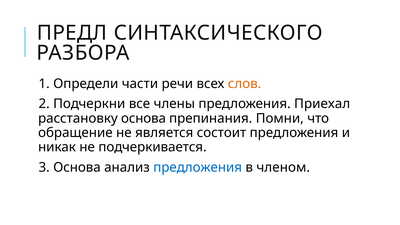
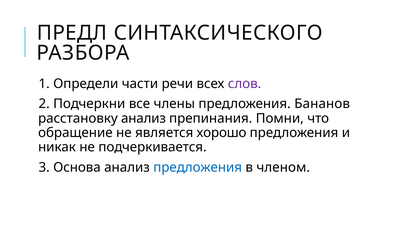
слов colour: orange -> purple (245, 84)
Приехал: Приехал -> Бананов (322, 104)
расстановку основа: основа -> анализ (143, 118)
состоит: состоит -> хорошо (222, 133)
